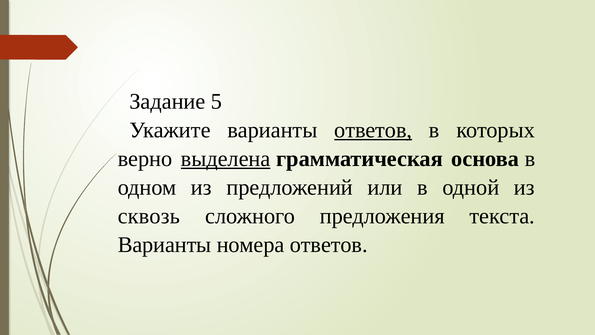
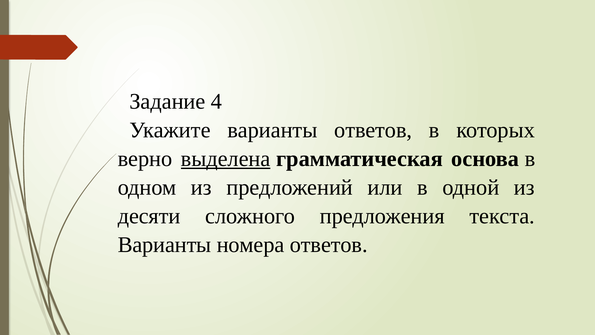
5: 5 -> 4 (217, 101)
ответов underline: present -> none (373, 130)
сквозь: сквозь -> десяти (149, 216)
